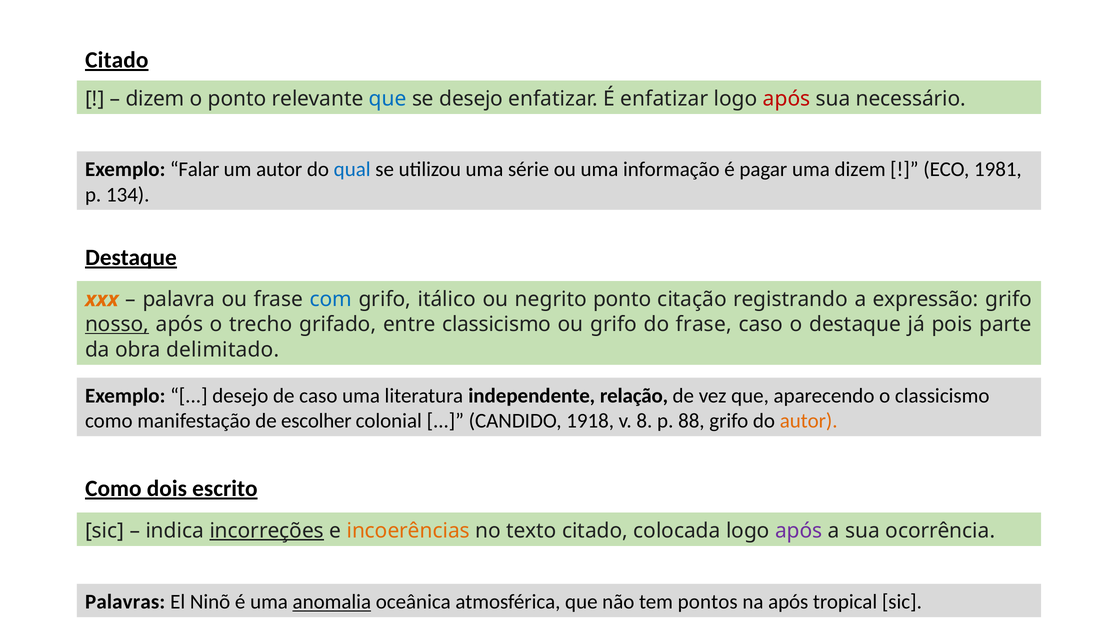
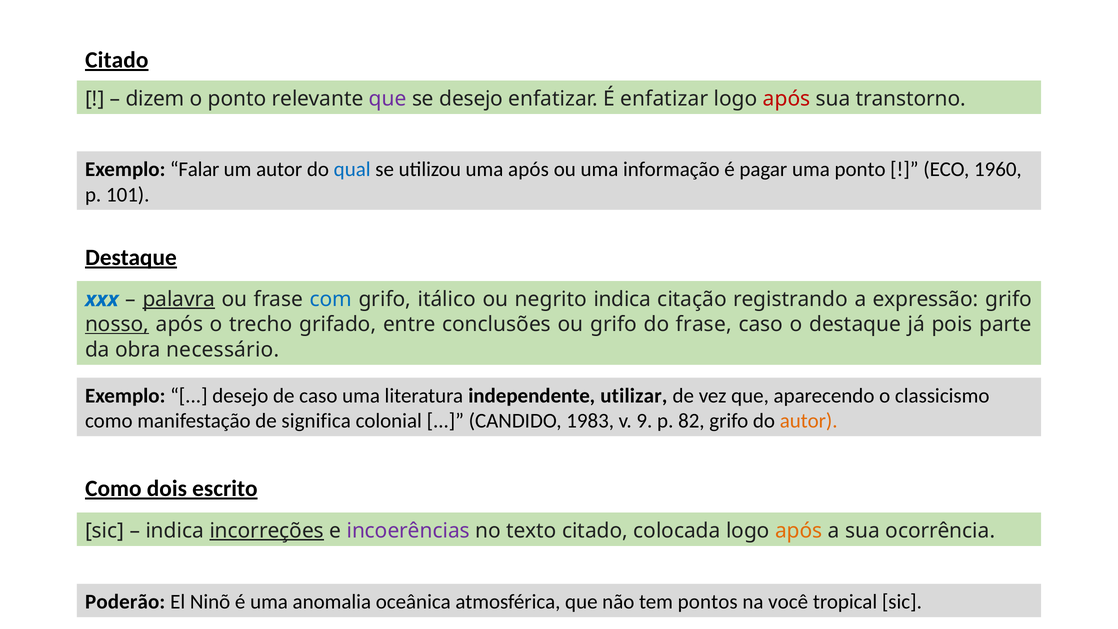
que colour: blue -> purple (388, 99)
necessário: necessário -> transtorno (911, 99)
uma série: série -> após (528, 169)
uma dizem: dizem -> ponto (860, 169)
1981: 1981 -> 1960 (998, 169)
134: 134 -> 101 (128, 195)
xxx colour: orange -> blue (102, 299)
palavra underline: none -> present (179, 299)
negrito ponto: ponto -> indica (622, 299)
entre classicismo: classicismo -> conclusões (497, 324)
delimitado: delimitado -> necessário (223, 350)
relação: relação -> utilizar (634, 396)
escolher: escolher -> significa (316, 421)
1918: 1918 -> 1983 (590, 421)
8: 8 -> 9 (644, 421)
88: 88 -> 82 (691, 421)
incoerências colour: orange -> purple (408, 531)
após colour: purple -> orange (799, 531)
Palavras: Palavras -> Poderão (125, 602)
anomalia underline: present -> none (332, 602)
na após: após -> você (788, 602)
